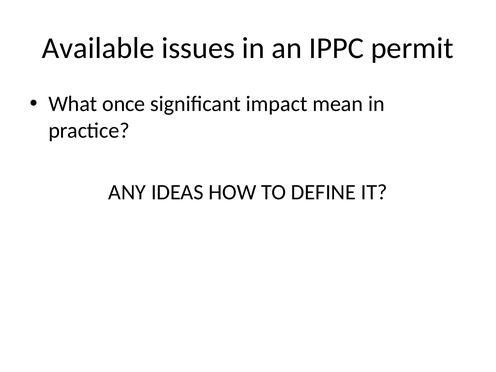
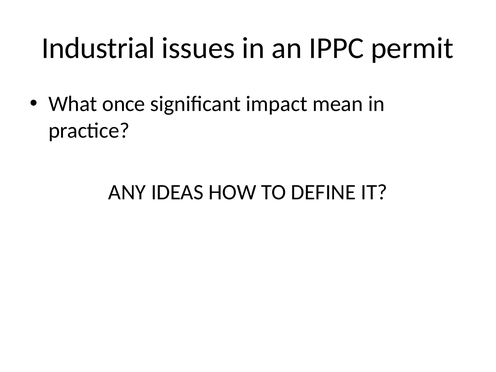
Available: Available -> Industrial (98, 48)
